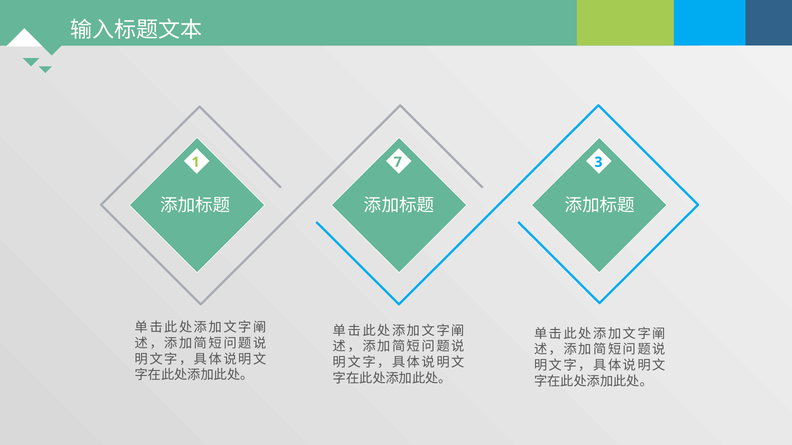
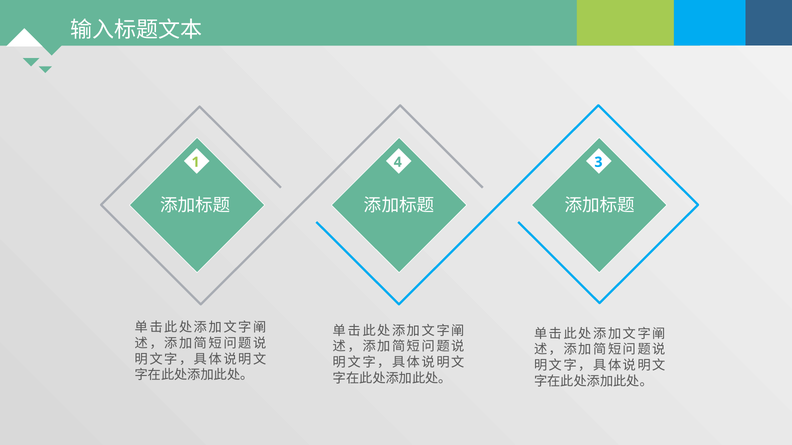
7: 7 -> 4 (398, 162)
